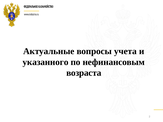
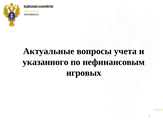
возраста: возраста -> игровых (84, 73)
